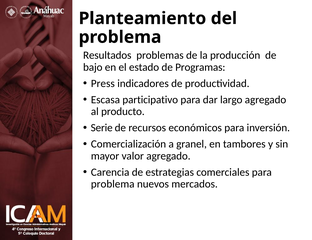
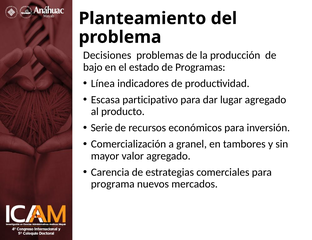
Resultados: Resultados -> Decisiones (107, 55)
Press: Press -> Línea (103, 83)
largo: largo -> lugar (231, 100)
problema: problema -> programa (113, 184)
